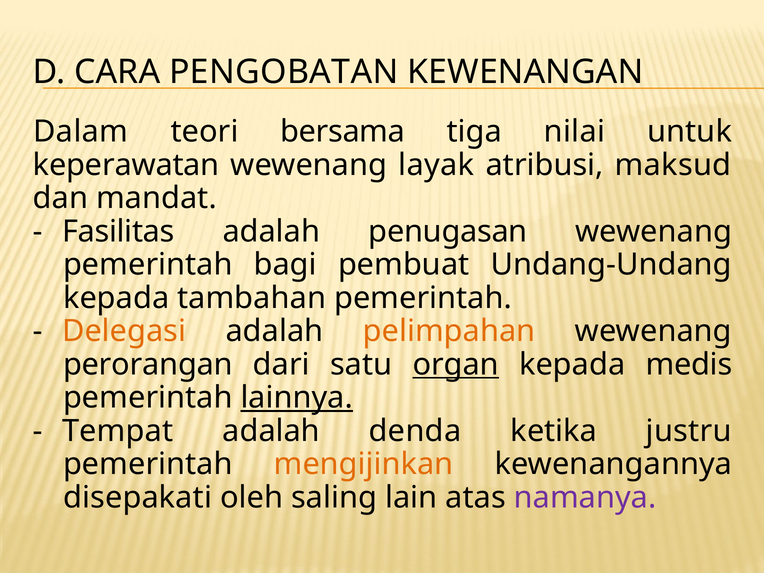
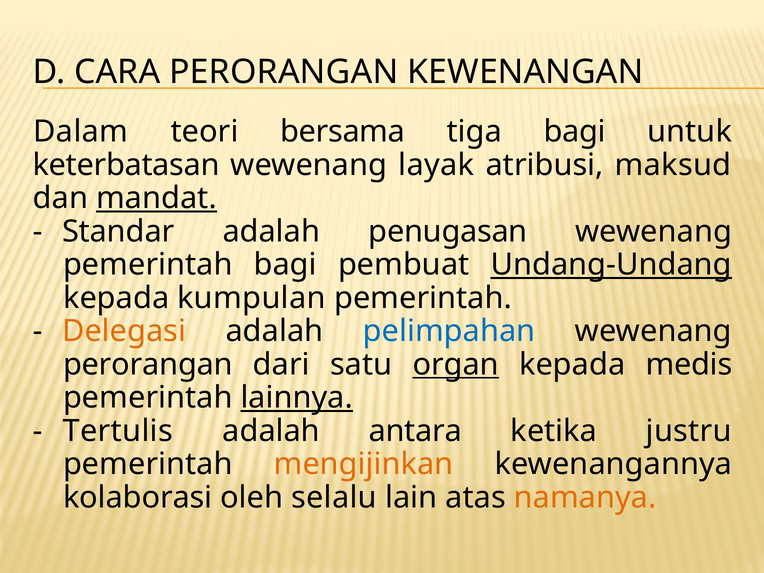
CARA PENGOBATAN: PENGOBATAN -> PERORANGAN (284, 72)
tiga nilai: nilai -> bagi (575, 132)
keperawatan: keperawatan -> keterbatasan (126, 165)
mandat underline: none -> present (156, 198)
Fasilitas: Fasilitas -> Standar (118, 232)
Undang-Undang underline: none -> present (611, 265)
tambahan: tambahan -> kumpulan (252, 298)
pelimpahan colour: orange -> blue (449, 331)
Tempat: Tempat -> Tertulis (118, 431)
denda: denda -> antara (415, 431)
disepakati: disepakati -> kolaborasi (138, 497)
saling: saling -> selalu (334, 497)
namanya colour: purple -> orange (585, 497)
